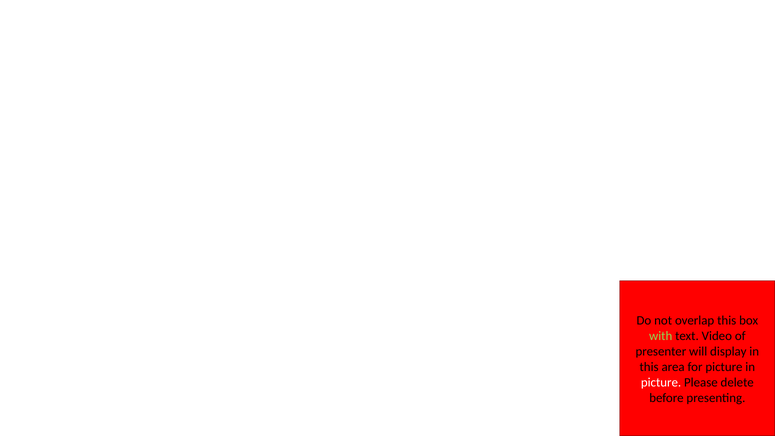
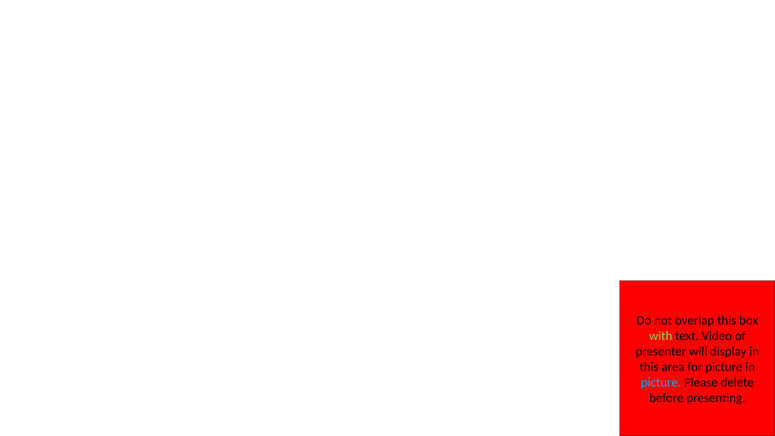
picture colour: white -> light blue (661, 383)
